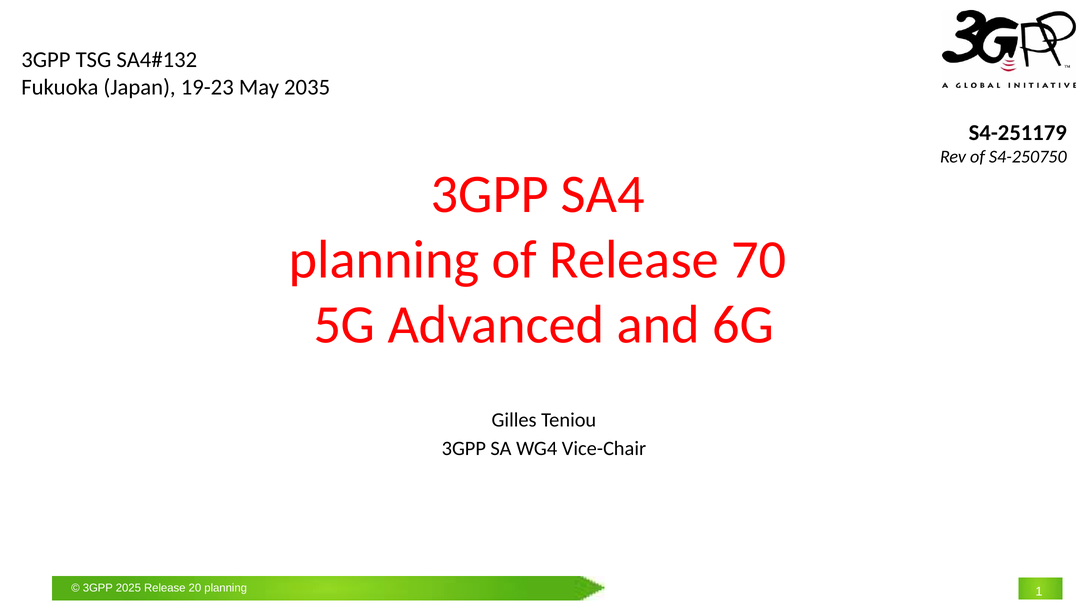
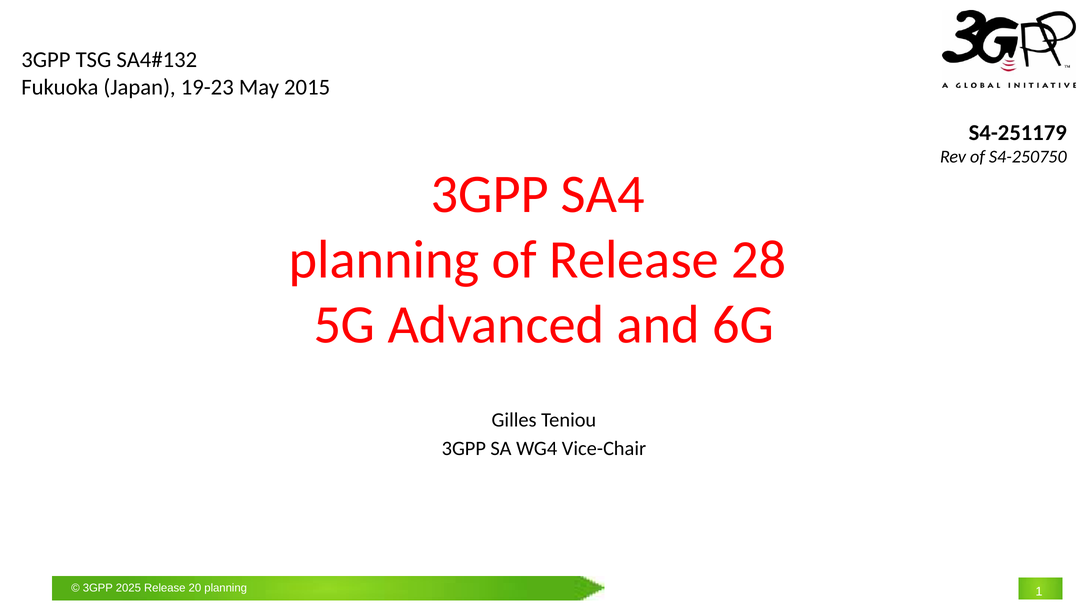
2035: 2035 -> 2015 (307, 87)
70: 70 -> 28 (759, 260)
